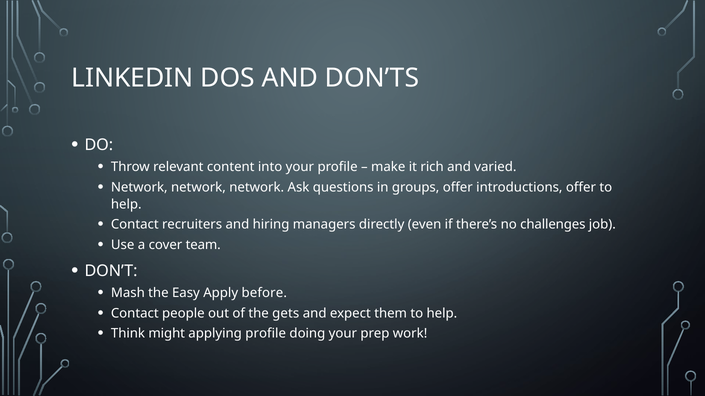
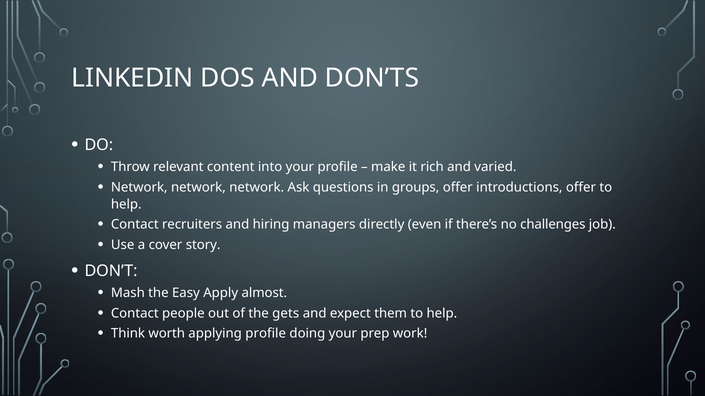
team: team -> story (203, 245)
before: before -> almost (264, 293)
might: might -> worth (167, 334)
